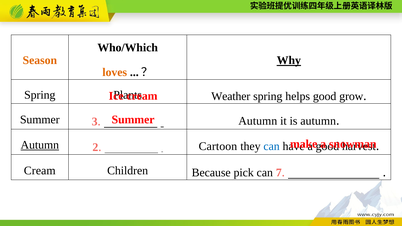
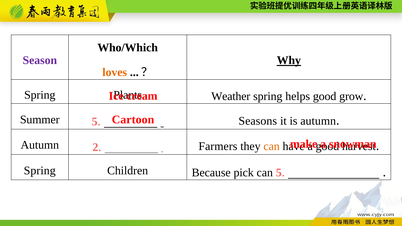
Season colour: orange -> purple (40, 60)
Summer 3: 3 -> 5 (95, 122)
Summer: Summer -> Cartoon (133, 120)
Autumn: Autumn -> Seasons (258, 121)
Autumn underline: present -> none (40, 145)
Cartoon: Cartoon -> Farmers (218, 147)
can colour: blue -> orange (272, 147)
Cream: Cream -> Spring (40, 171)
can 7: 7 -> 5 (279, 173)
